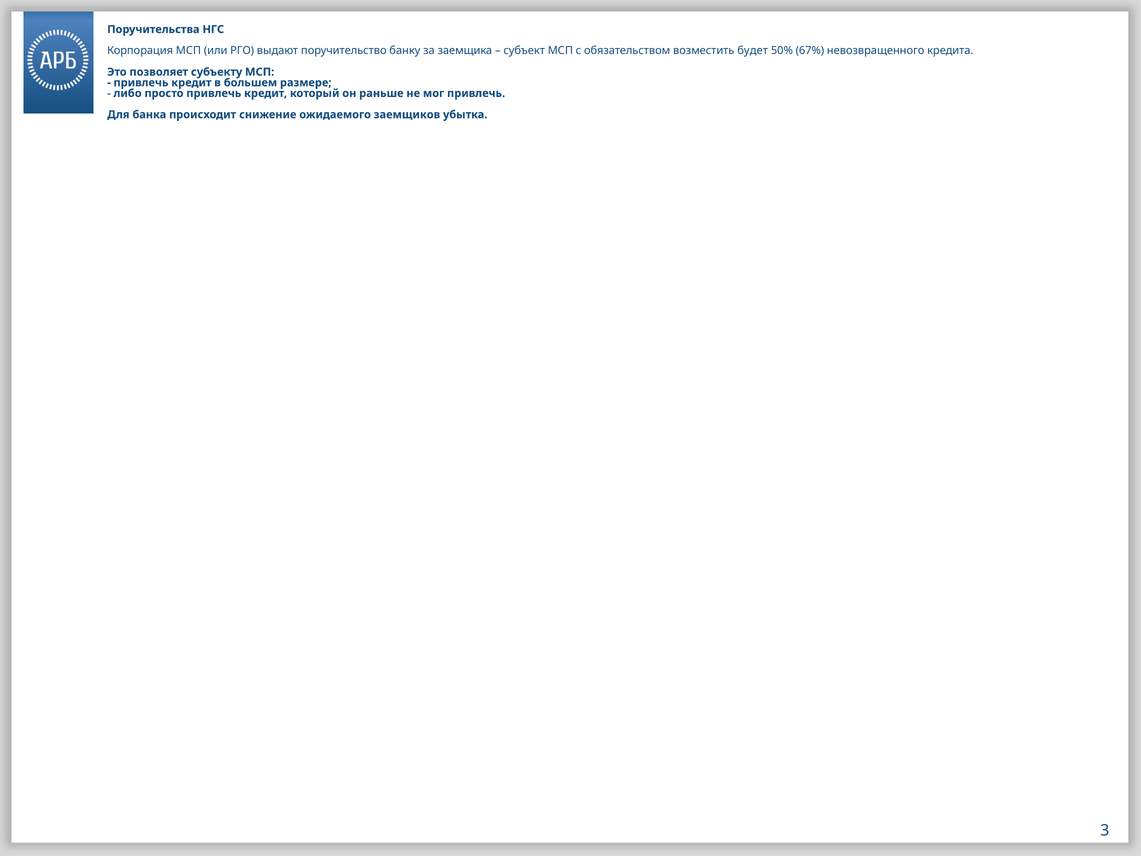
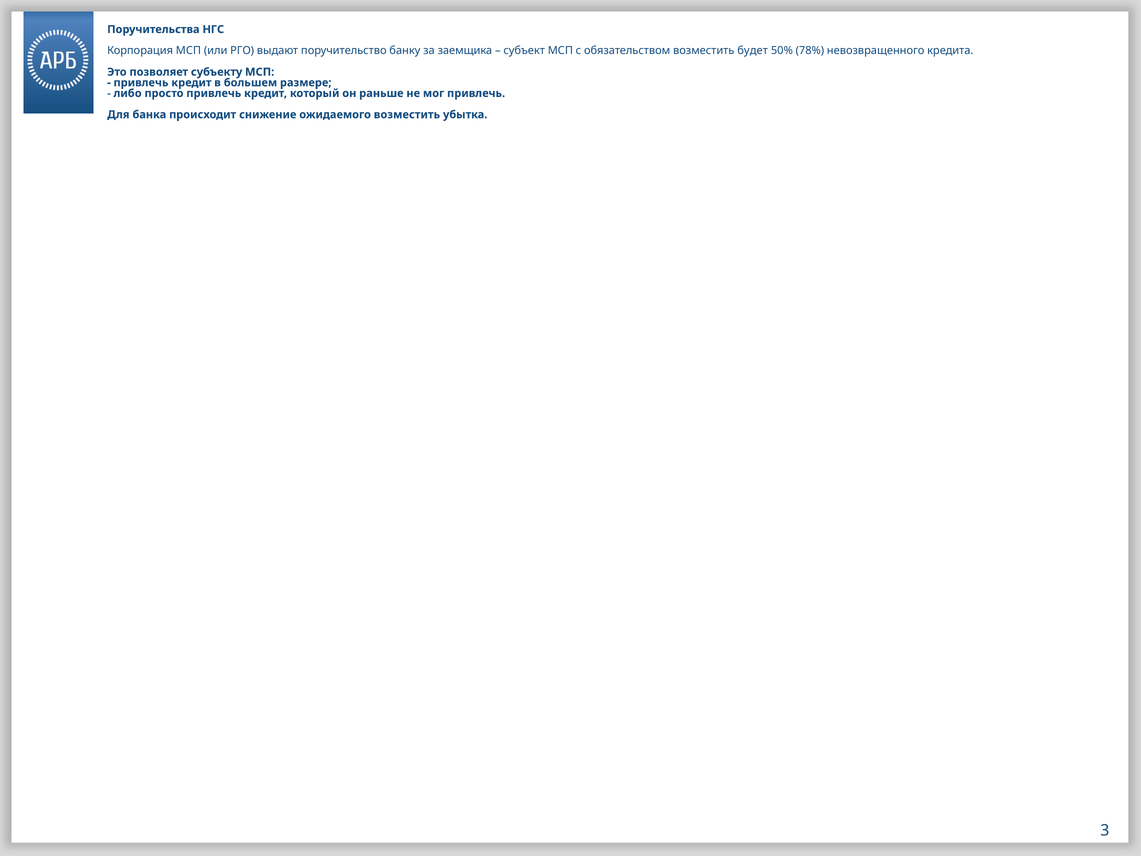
67%: 67% -> 78% (810, 51)
ожидаемого заемщиков: заемщиков -> возместить (407, 115)
